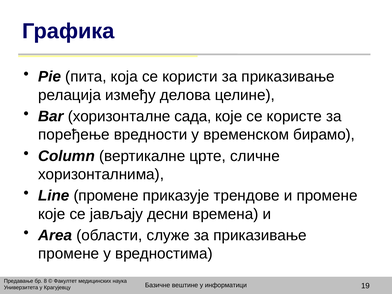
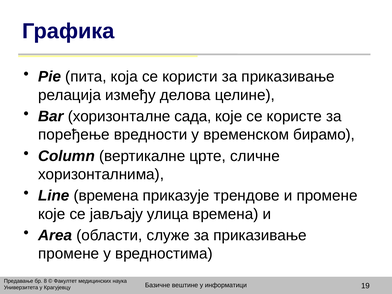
Line промене: промене -> времена (106, 196)
десни: десни -> улица (168, 214)
